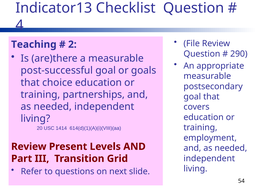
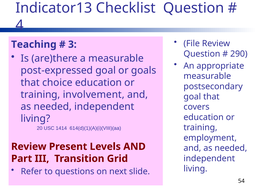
2: 2 -> 3 (72, 44)
post-successful: post-successful -> post-expressed (57, 70)
partnerships: partnerships -> involvement (94, 94)
